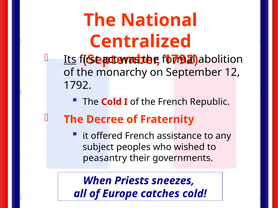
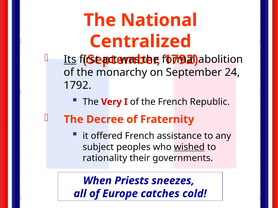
12: 12 -> 24 (232, 73)
The Cold: Cold -> Very (111, 102)
wished underline: none -> present (189, 147)
peasantry: peasantry -> rationality (105, 158)
